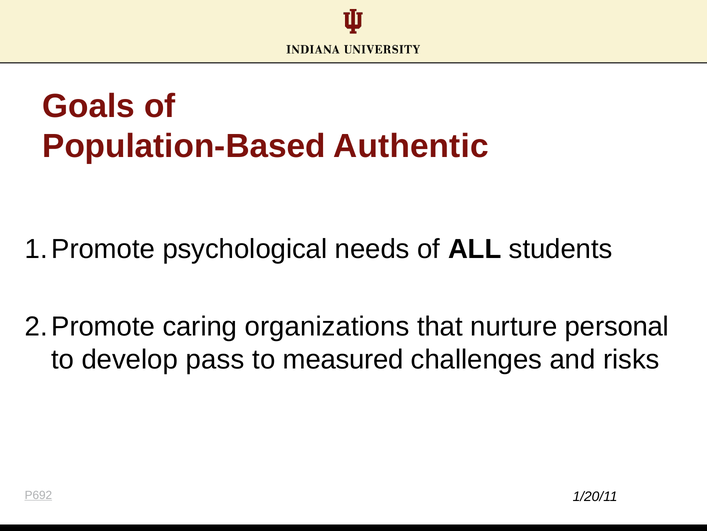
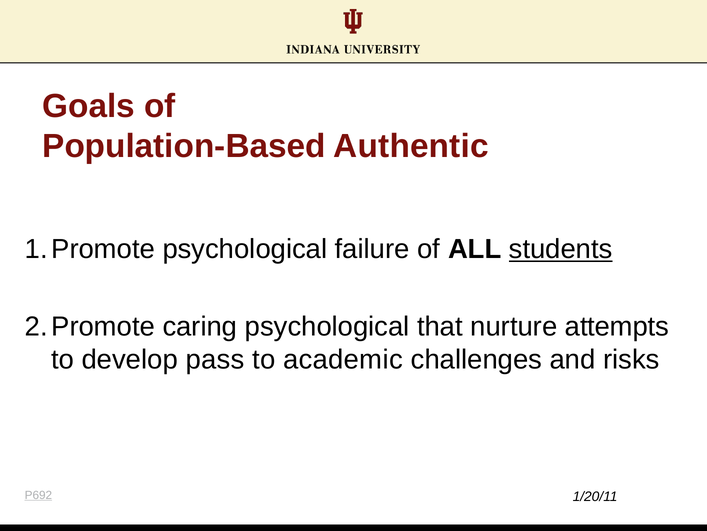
needs: needs -> failure (372, 249)
students underline: none -> present (561, 249)
caring organizations: organizations -> psychological (327, 326)
personal: personal -> attempts (617, 326)
measured: measured -> academic (343, 359)
